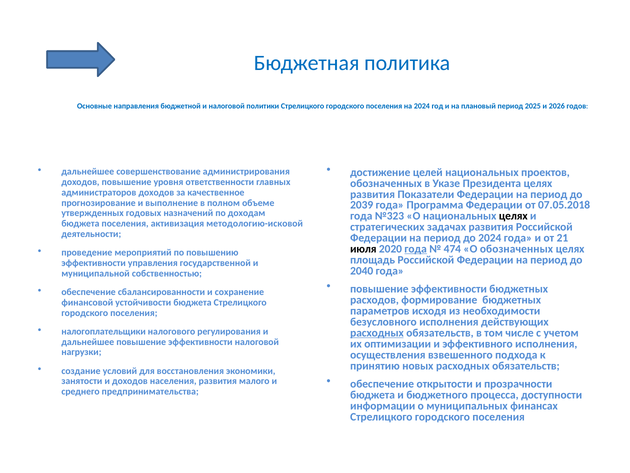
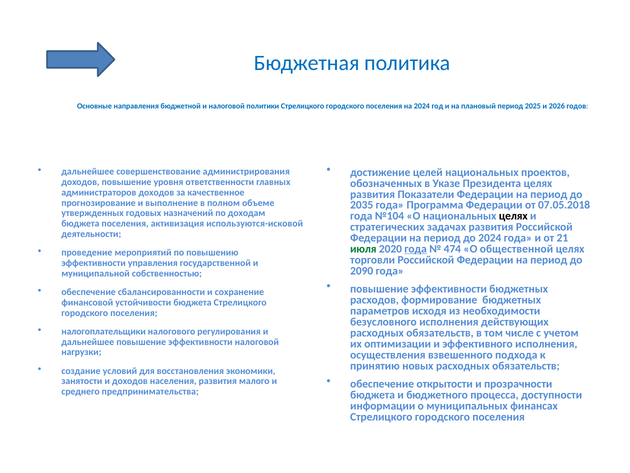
2039: 2039 -> 2035 (362, 205)
№323: №323 -> №104 (389, 216)
методологию-исковой: методологию-исковой -> используются-исковой (255, 223)
июля colour: black -> green (363, 249)
О обозначенных: обозначенных -> общественной (516, 249)
площадь: площадь -> торговли (373, 260)
2040: 2040 -> 2090 (362, 271)
расходных underline: present -> none (377, 333)
